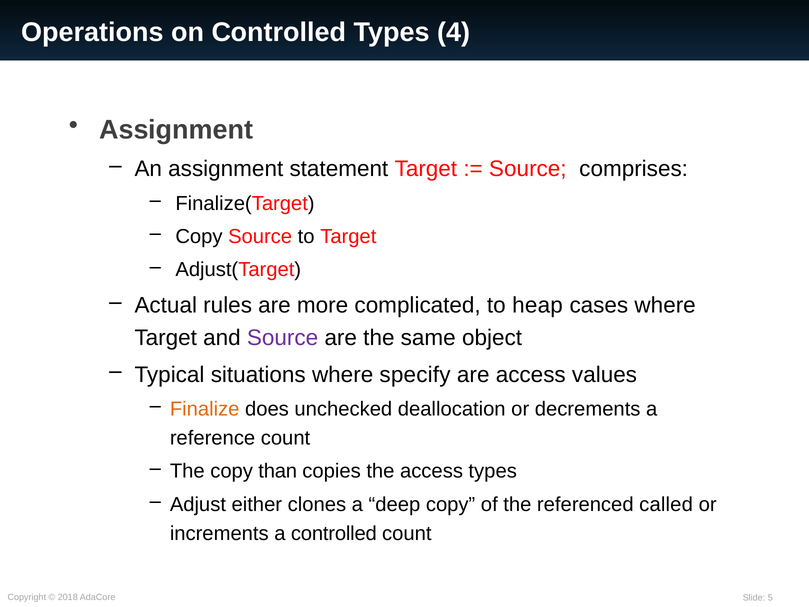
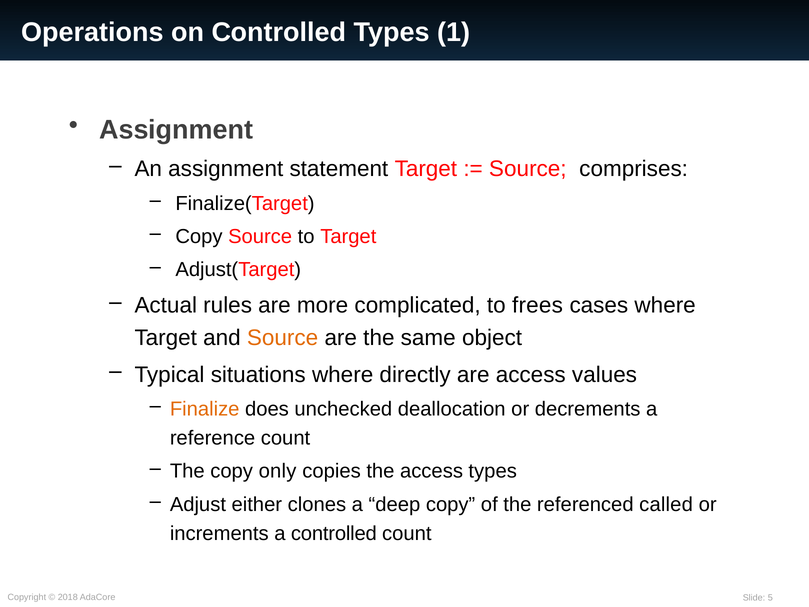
4: 4 -> 1 (454, 32)
heap: heap -> frees (538, 305)
Source colour: purple -> orange (283, 338)
specify: specify -> directly (415, 374)
than: than -> only (278, 471)
